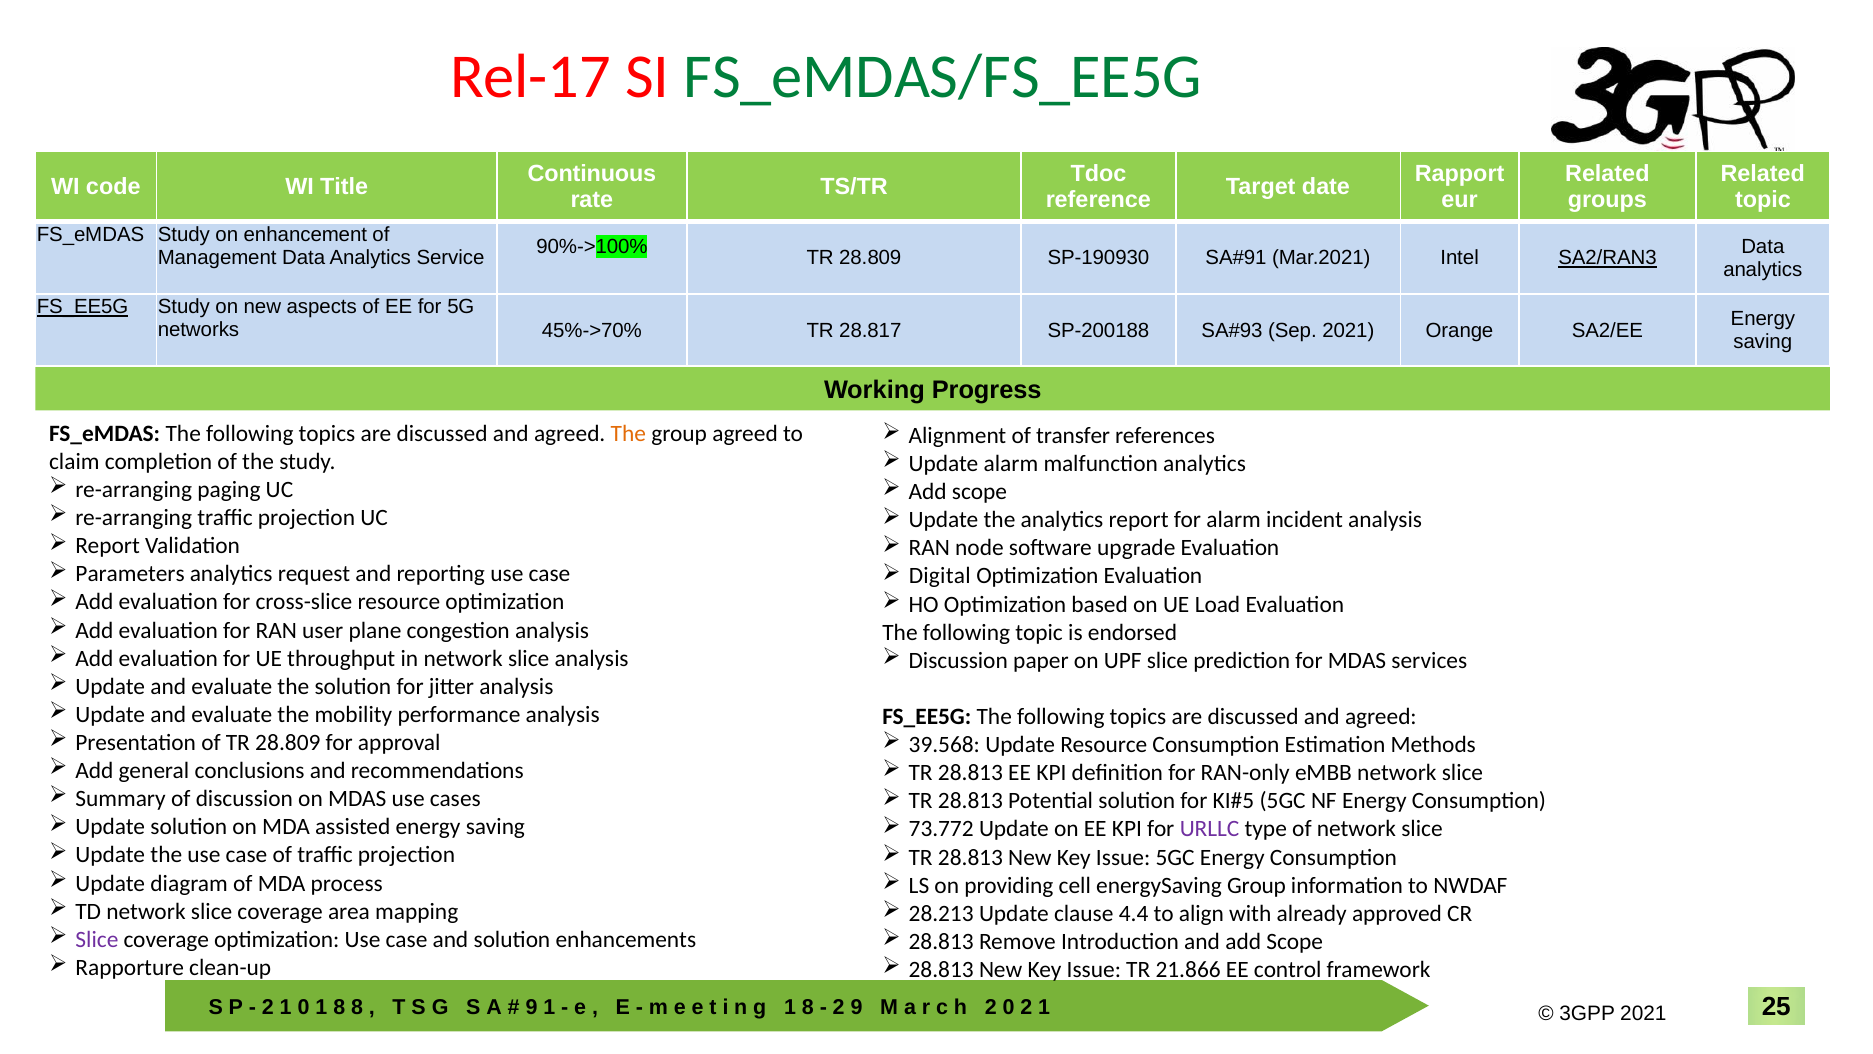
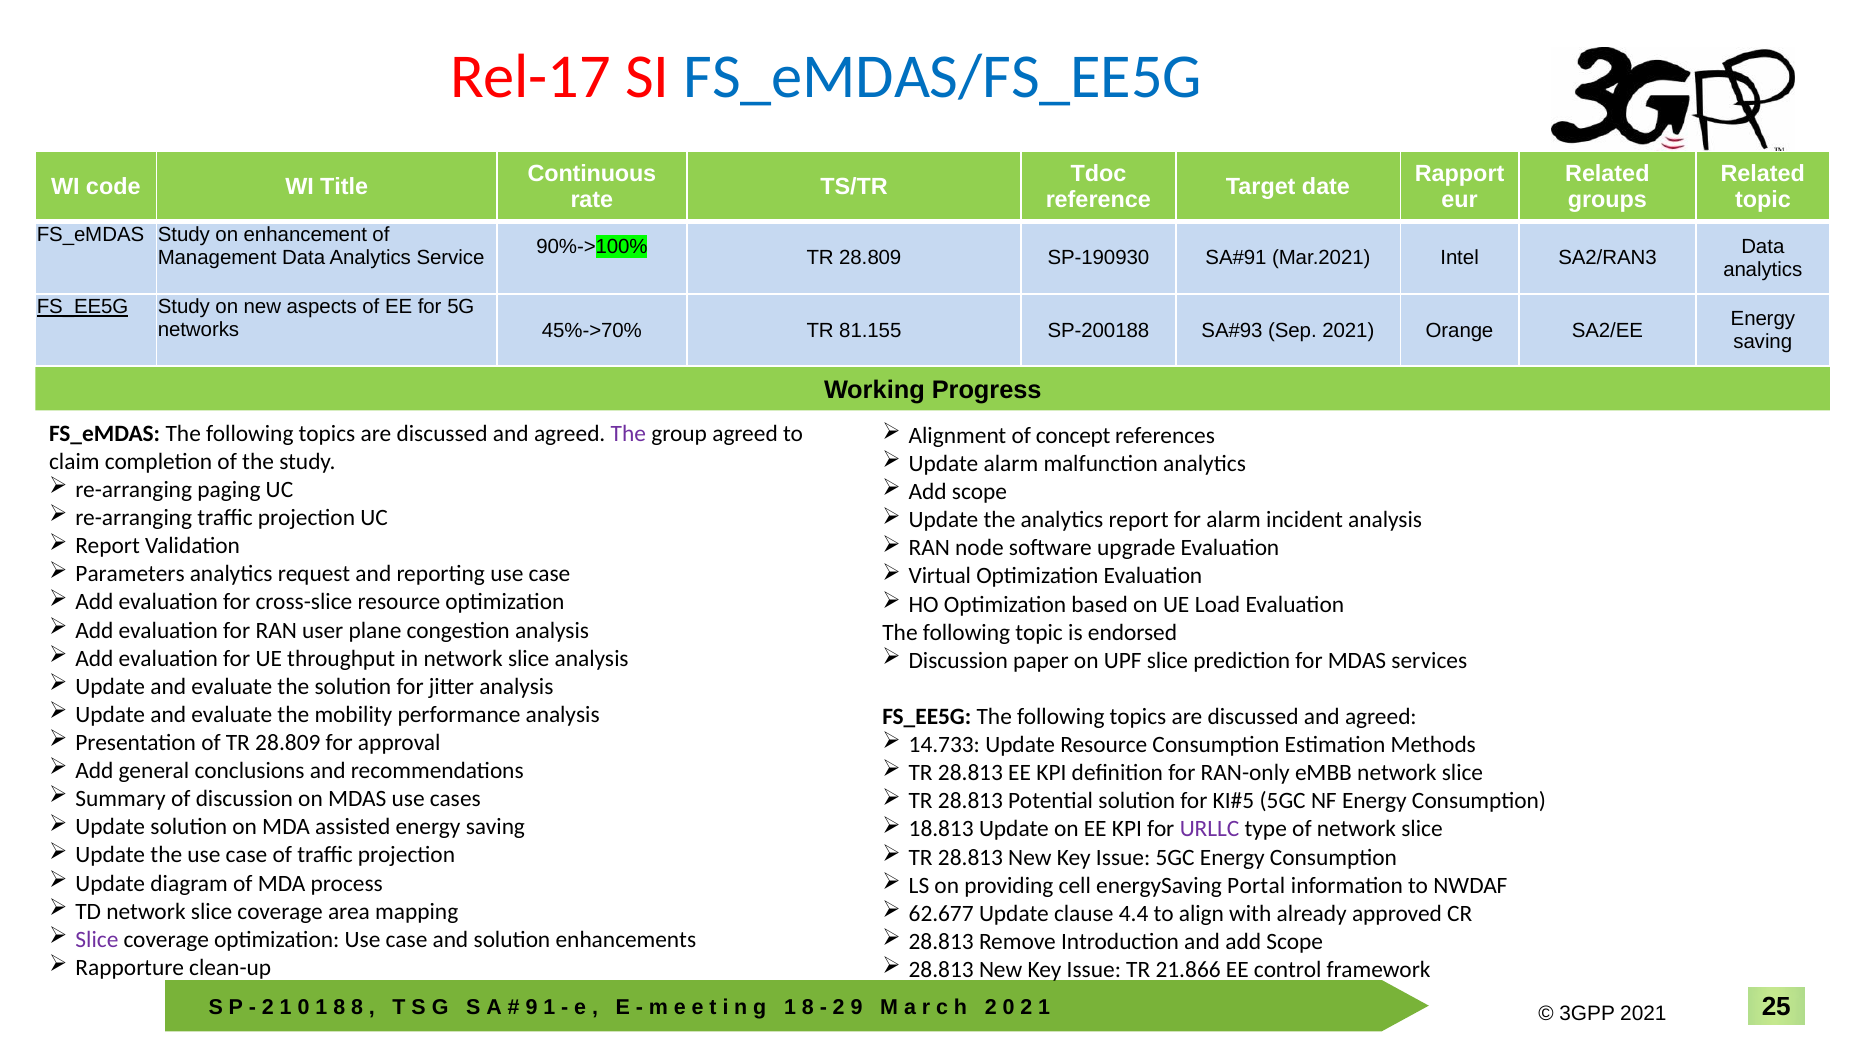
FS_eMDAS/FS_EE5G colour: green -> blue (943, 77)
SA2/RAN3 underline: present -> none (1607, 258)
28.817: 28.817 -> 81.155 (870, 330)
transfer: transfer -> concept (1073, 436)
The colour: orange -> purple (628, 433)
Digital: Digital -> Virtual (940, 576)
39.568: 39.568 -> 14.733 (944, 745)
73.772: 73.772 -> 18.813 (941, 829)
energySaving Group: Group -> Portal (1256, 885)
28.213: 28.213 -> 62.677 (941, 913)
